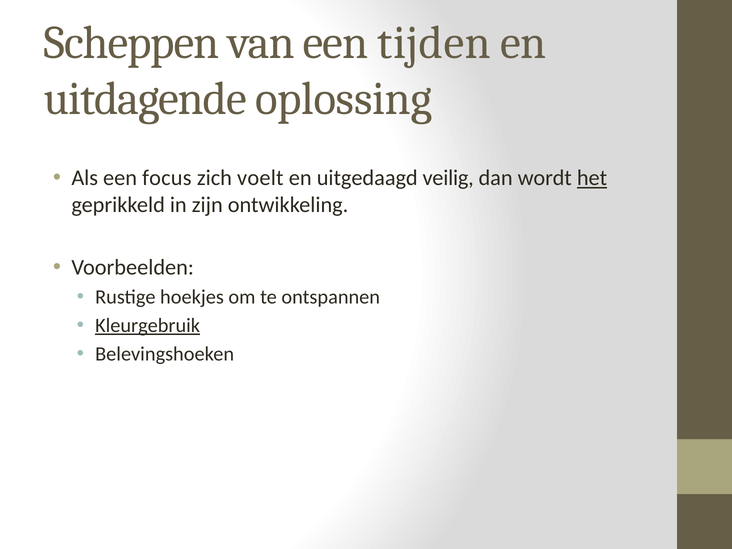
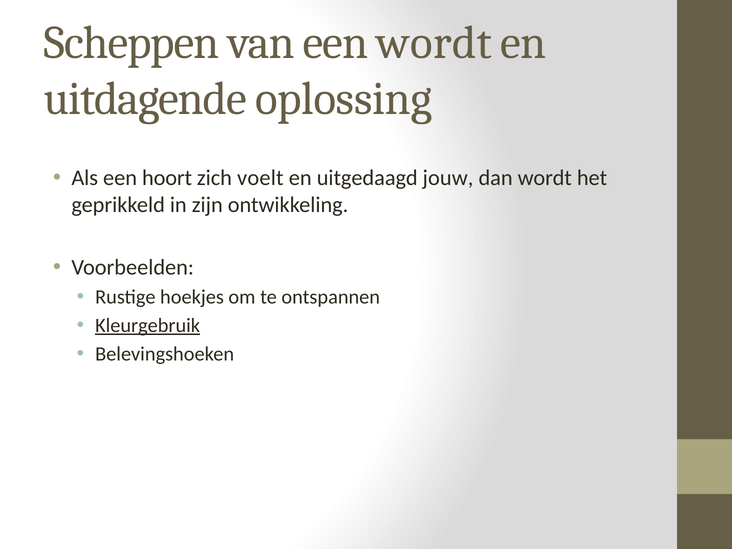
een tijden: tijden -> wordt (434, 43)
focus: focus -> hoort (167, 178)
veilig: veilig -> jouw (448, 178)
het underline: present -> none (592, 178)
